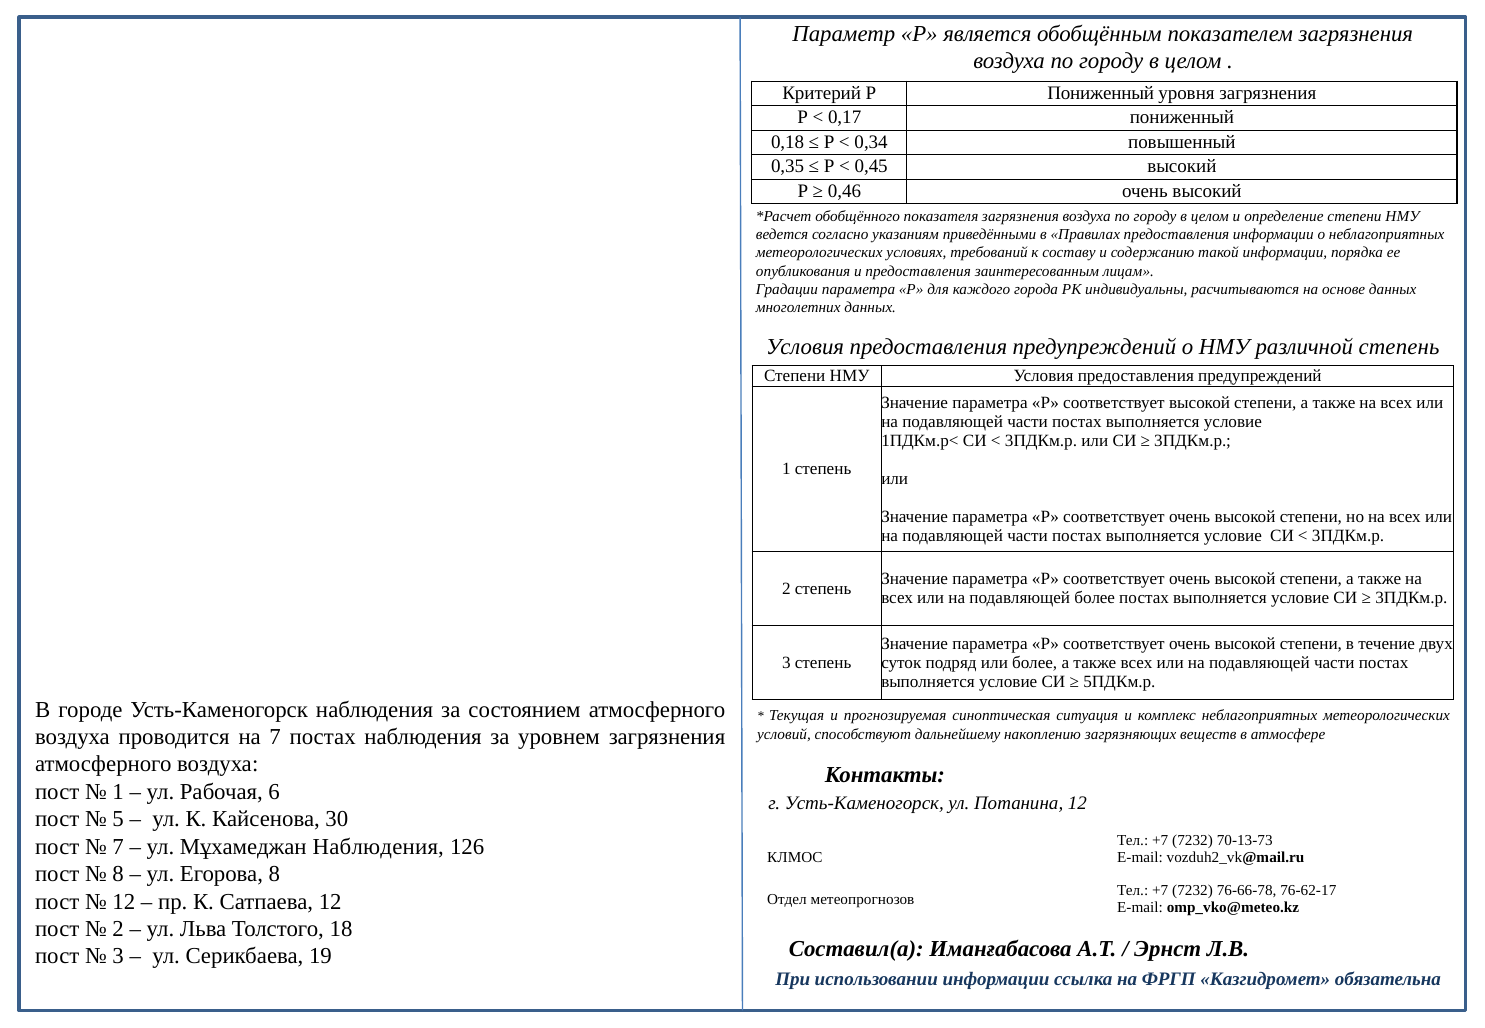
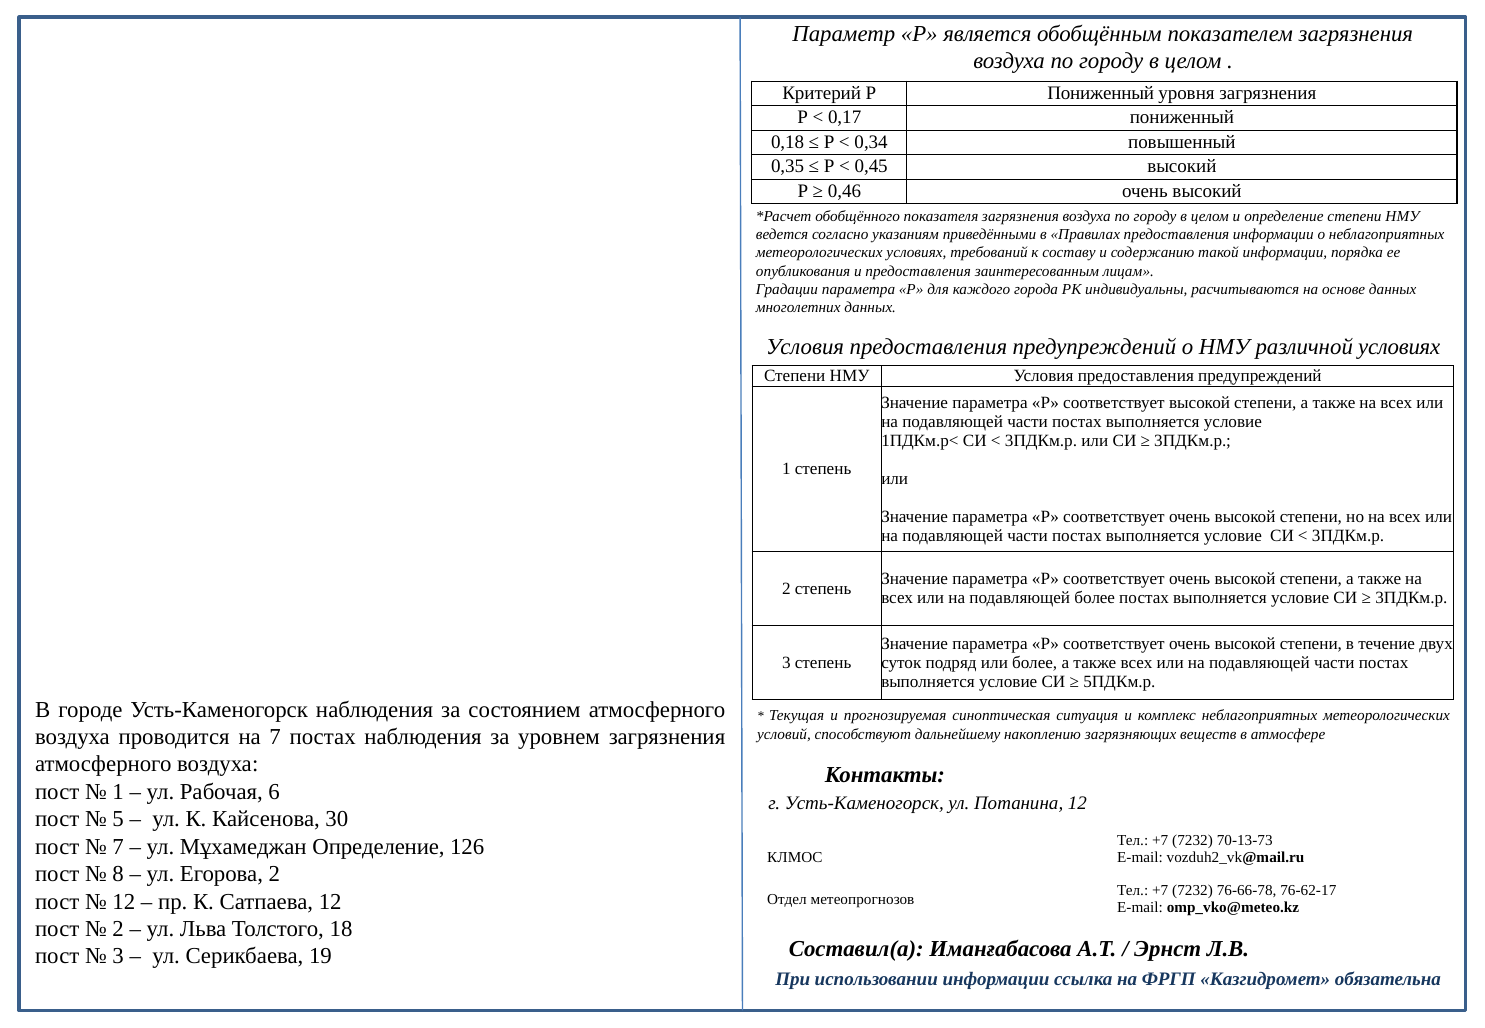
различной степень: степень -> условиях (1399, 347)
Мұхамеджан Наблюдения: Наблюдения -> Определение (379, 847)
Егорова 8: 8 -> 2 (274, 874)
